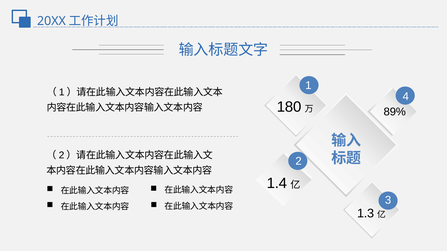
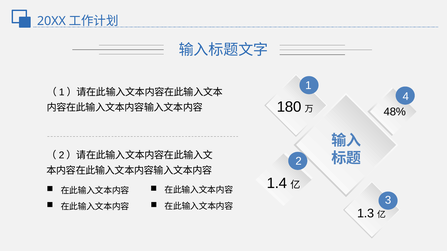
89%: 89% -> 48% (395, 112)
